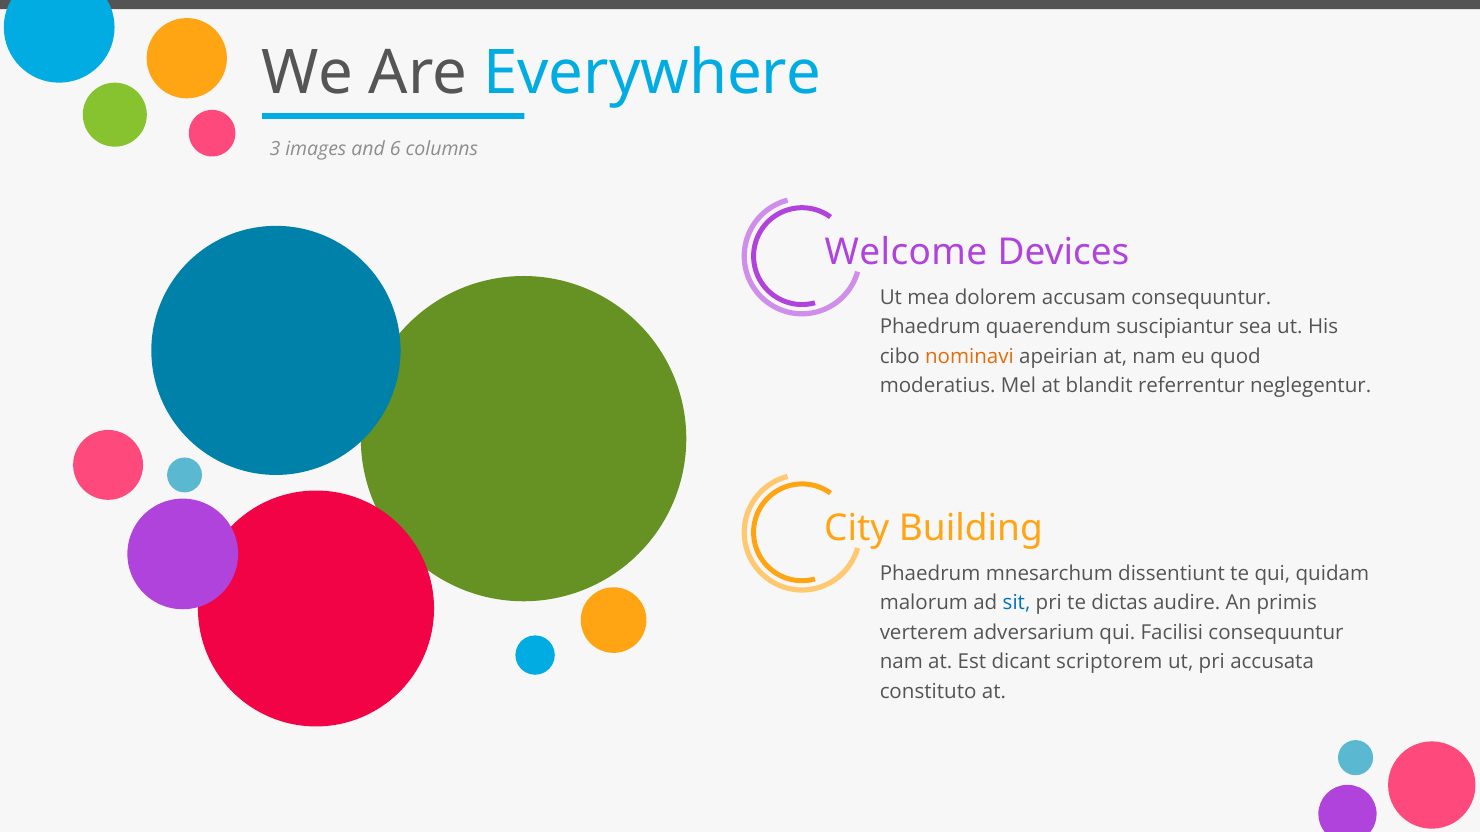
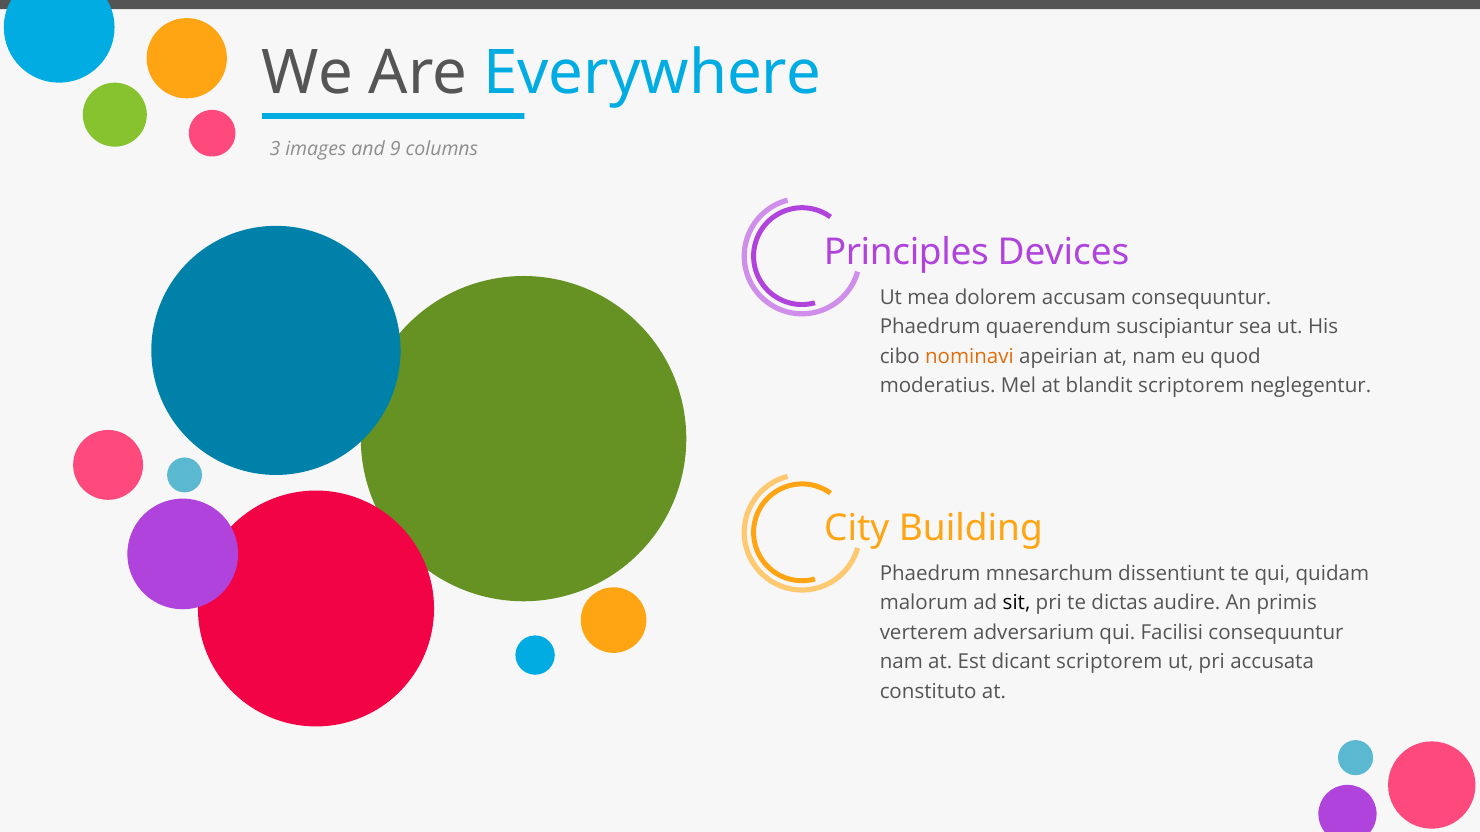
6: 6 -> 9 (395, 149)
Welcome: Welcome -> Principles (906, 253)
blandit referrentur: referrentur -> scriptorem (1191, 386)
sit colour: blue -> black (1017, 603)
